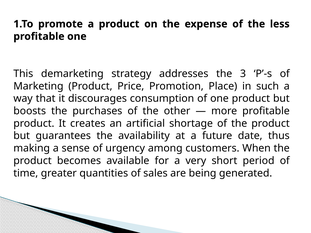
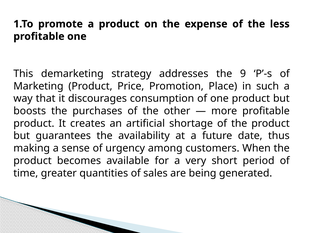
3: 3 -> 9 (243, 74)
